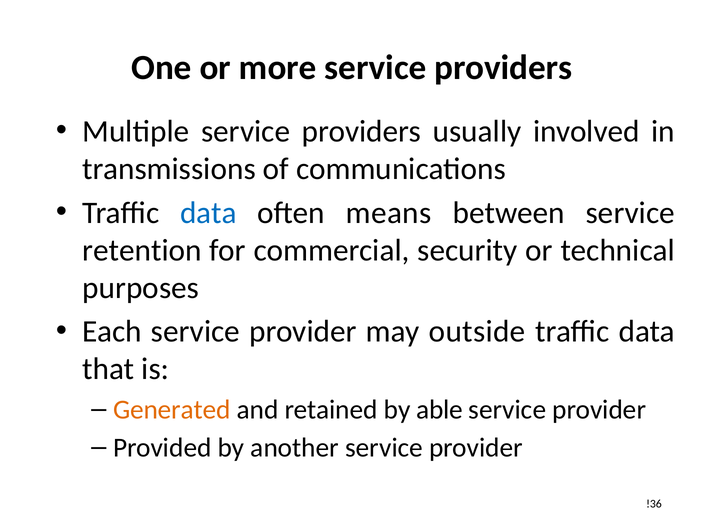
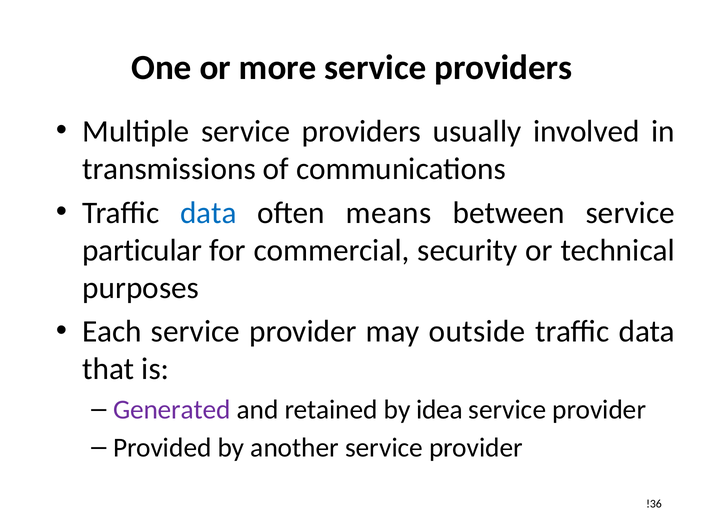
retention: retention -> particular (142, 250)
Generated colour: orange -> purple (172, 410)
able: able -> idea (440, 410)
